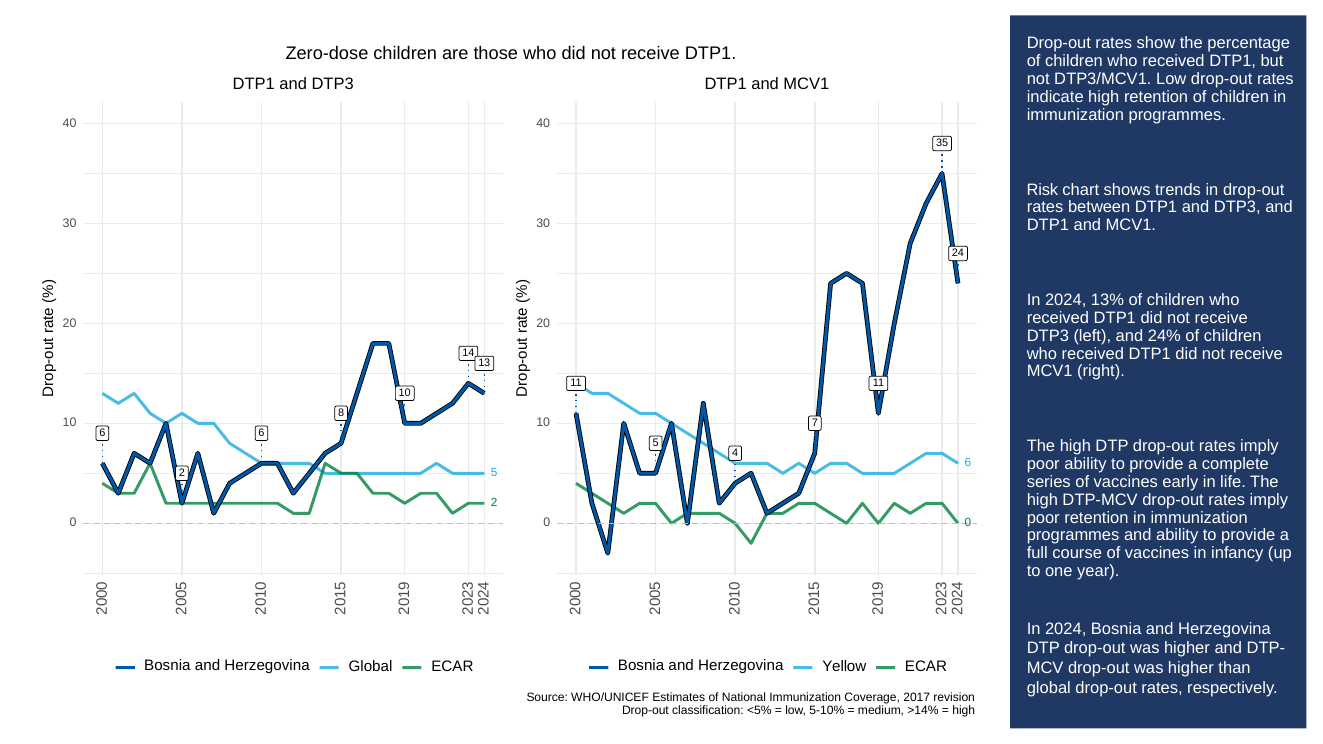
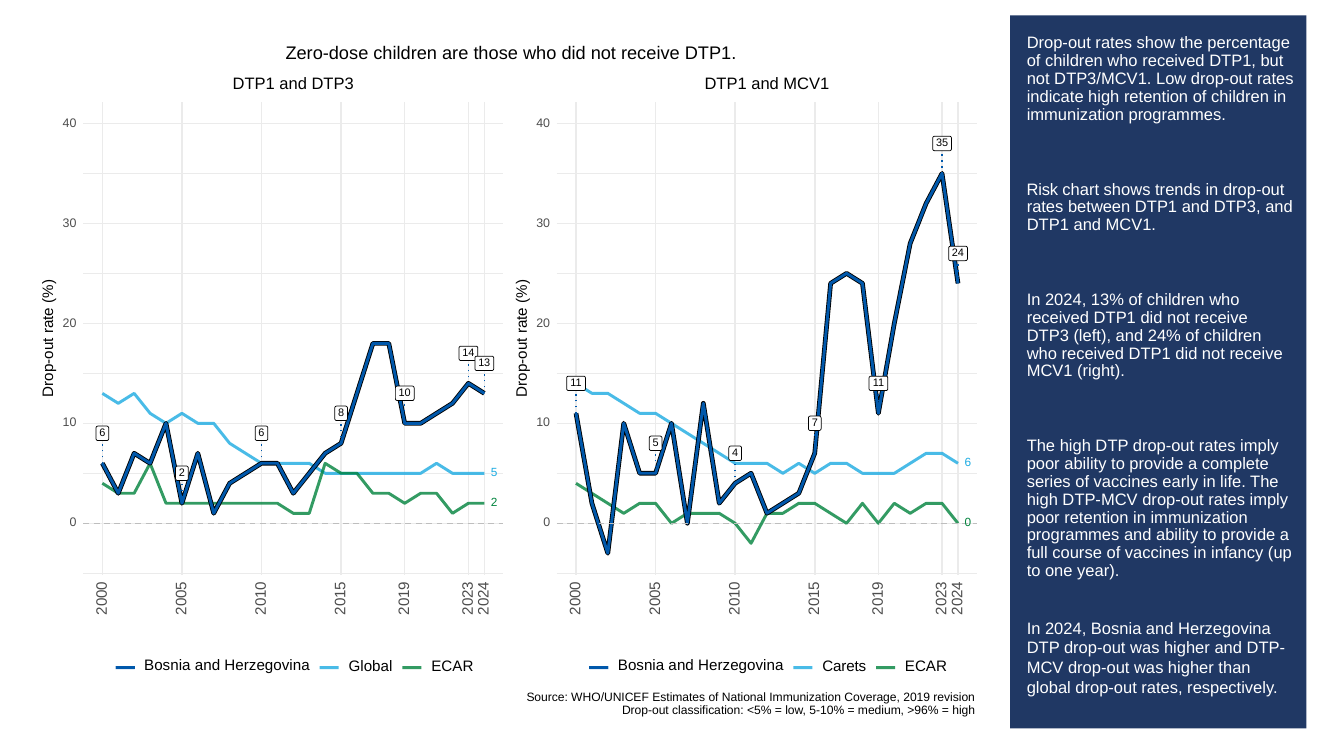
Yellow: Yellow -> Carets (844, 667)
2017: 2017 -> 2019 (917, 697)
>14%: >14% -> >96% (923, 711)
